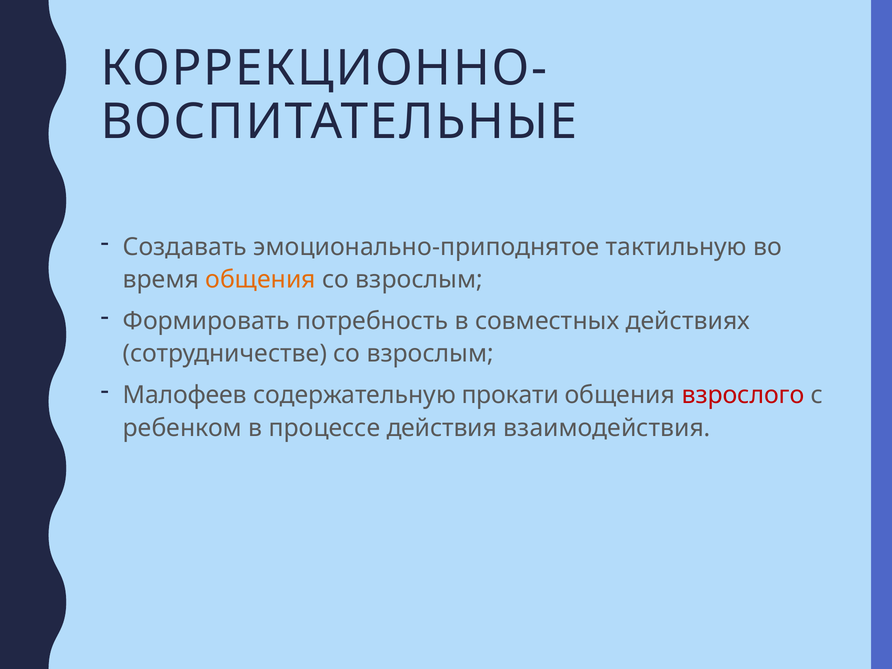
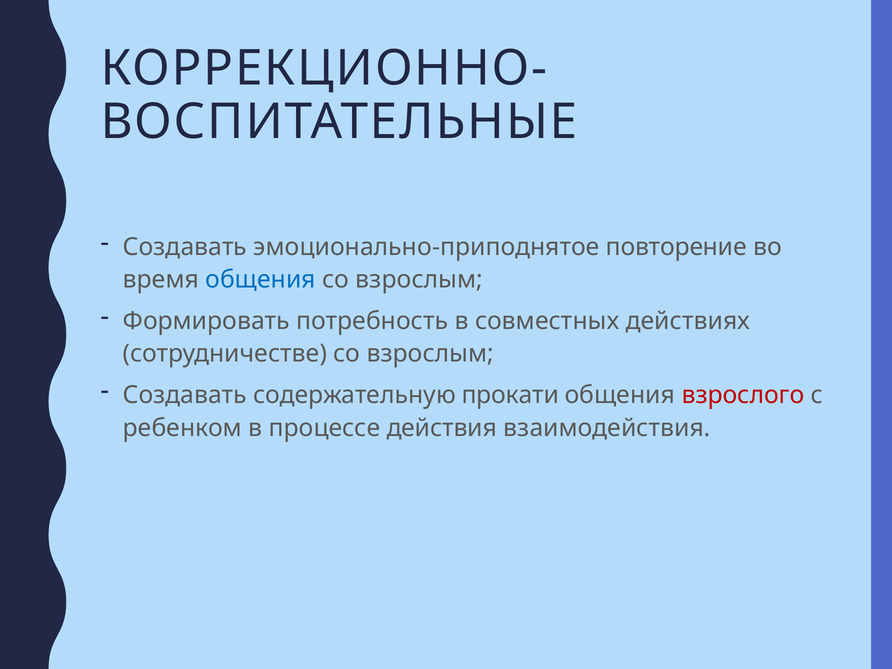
тактильную: тактильную -> повторение (676, 247)
общения colour: orange -> blue (261, 280)
Малофеев: Малофеев -> Создавать (185, 395)
